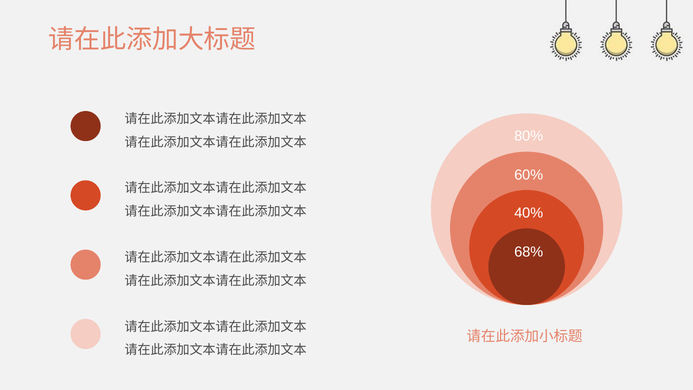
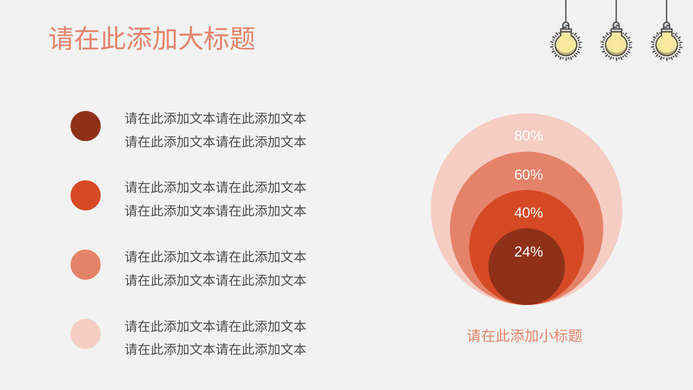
68%: 68% -> 24% (529, 252)
